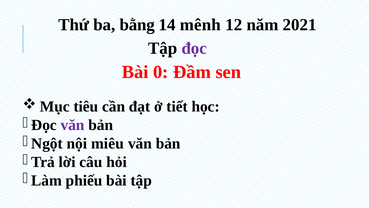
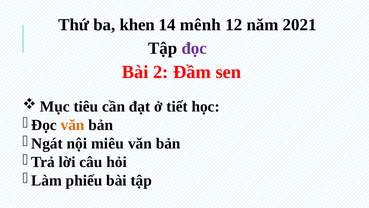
bằng: bằng -> khen (137, 25)
0: 0 -> 2 (161, 72)
văn colour: purple -> orange (73, 125)
Ngột: Ngột -> Ngát (47, 143)
